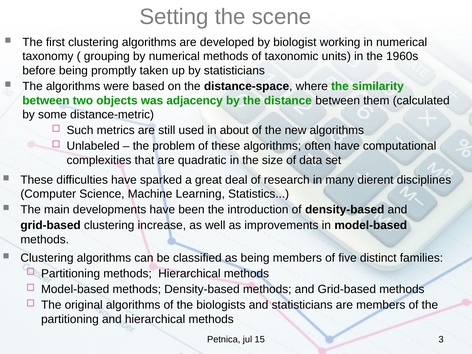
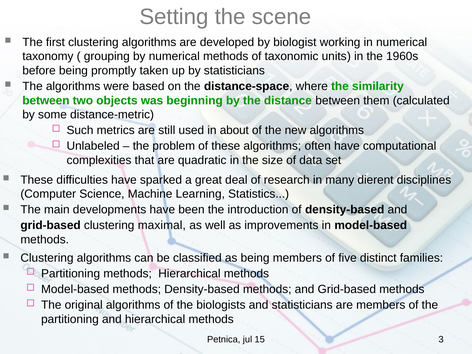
adjacency: adjacency -> beginning (195, 100)
increase: increase -> maximal (162, 225)
